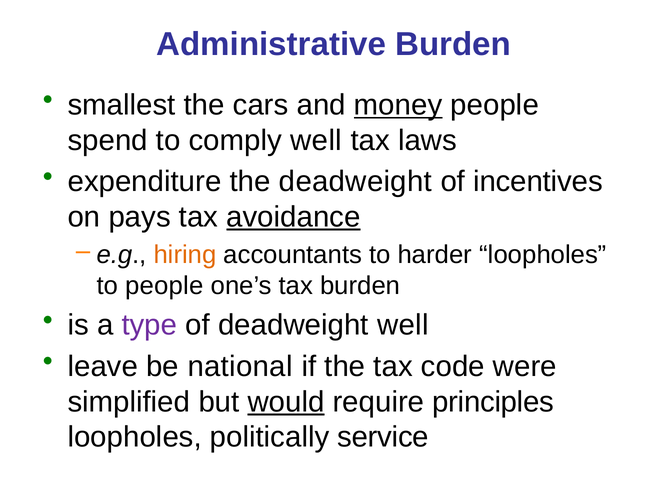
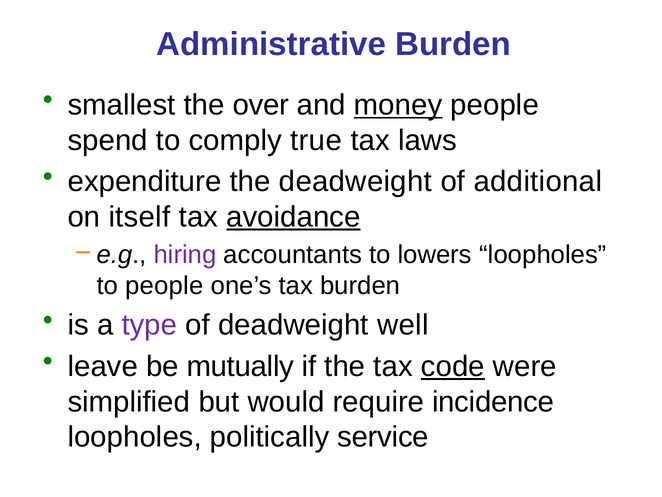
cars: cars -> over (261, 105)
comply well: well -> true (316, 140)
incentives: incentives -> additional (538, 181)
pays: pays -> itself (140, 217)
hiring colour: orange -> purple (185, 255)
harder: harder -> lowers (435, 255)
national: national -> mutually (240, 366)
code underline: none -> present (453, 366)
would underline: present -> none (286, 401)
principles: principles -> incidence (493, 401)
